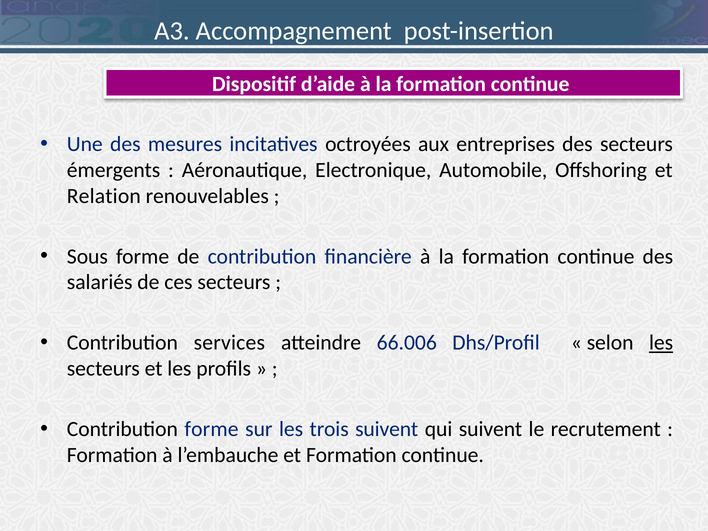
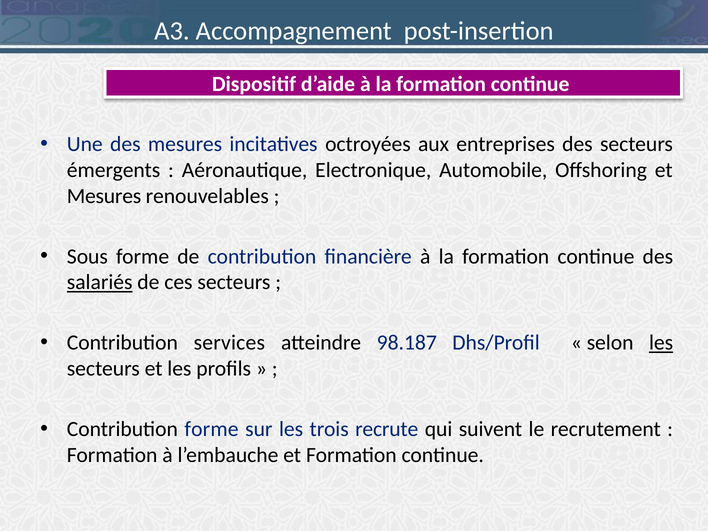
Relation: Relation -> Mesures (104, 196)
salariés underline: none -> present (100, 282)
66.006: 66.006 -> 98.187 (407, 343)
trois suivent: suivent -> recrute (387, 429)
